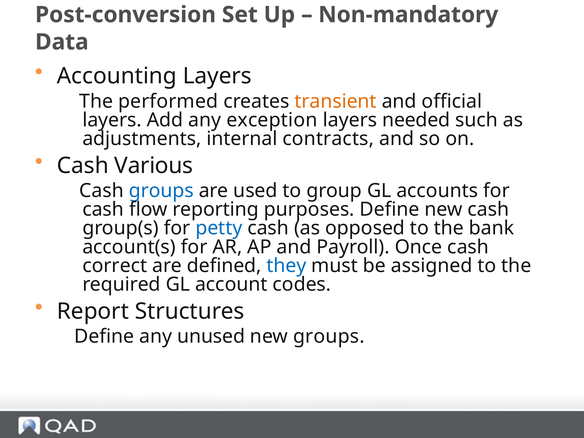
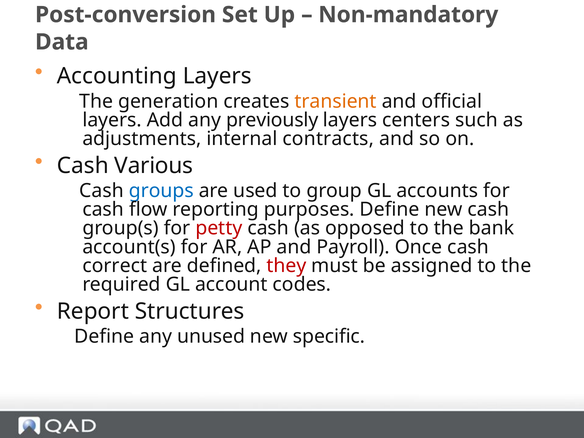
performed: performed -> generation (168, 101)
exception: exception -> previously (272, 120)
needed: needed -> centers (416, 120)
petty colour: blue -> red (219, 228)
they colour: blue -> red (286, 266)
new groups: groups -> specific (329, 337)
